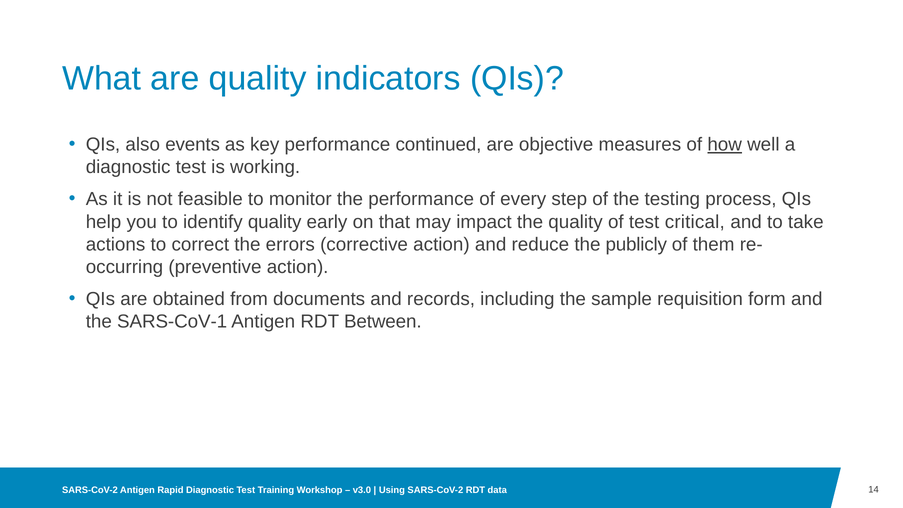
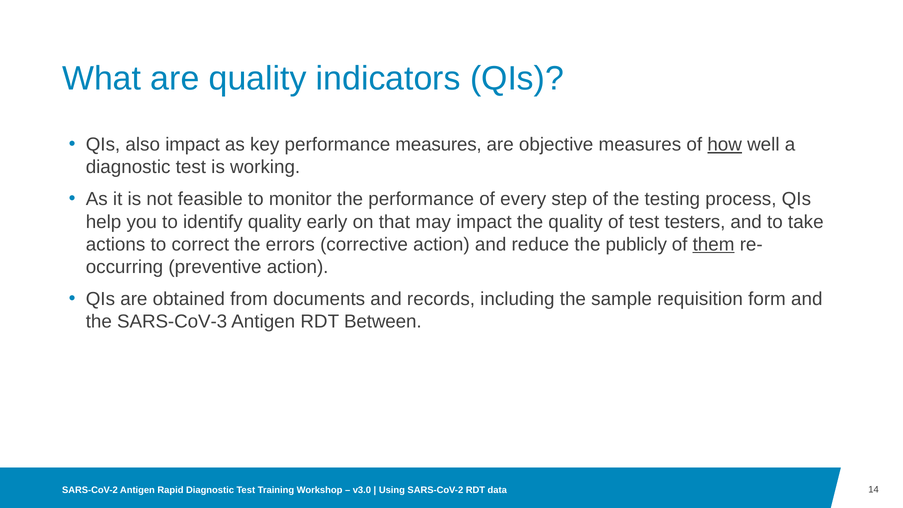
also events: events -> impact (193, 145)
performance continued: continued -> measures (439, 145)
critical: critical -> testers (695, 222)
them underline: none -> present (714, 244)
SARS-CoV-1: SARS-CoV-1 -> SARS-CoV-3 (172, 322)
